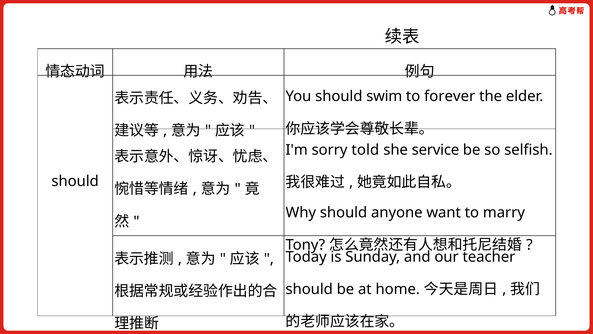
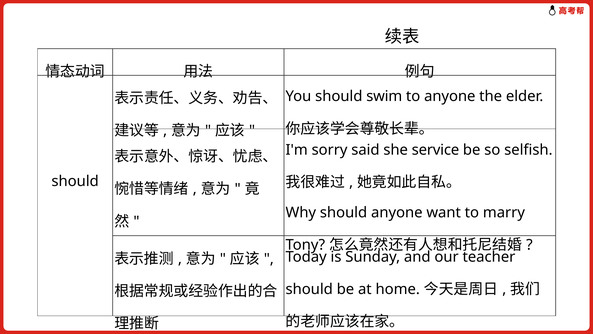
to forever: forever -> anyone (450, 96)
told: told -> said (365, 150)
